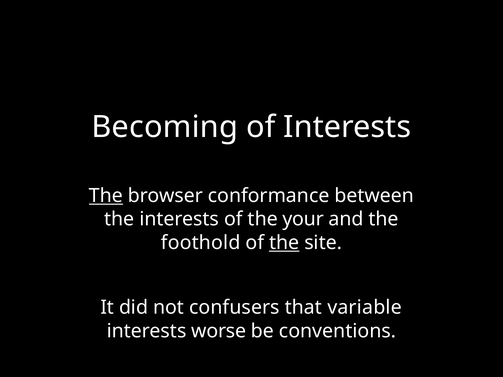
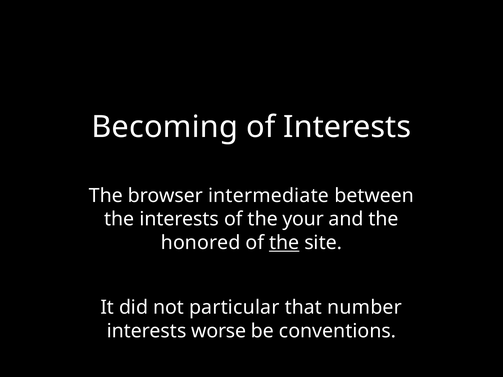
The underline: present -> none (106, 196)
conformance: conformance -> intermediate (269, 196)
foothold: foothold -> honored (201, 243)
confusers: confusers -> particular (234, 308)
variable: variable -> number (365, 308)
